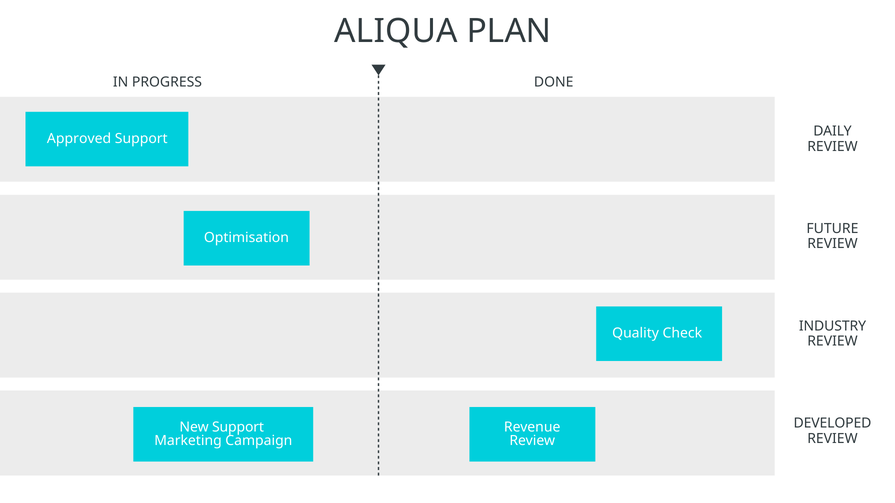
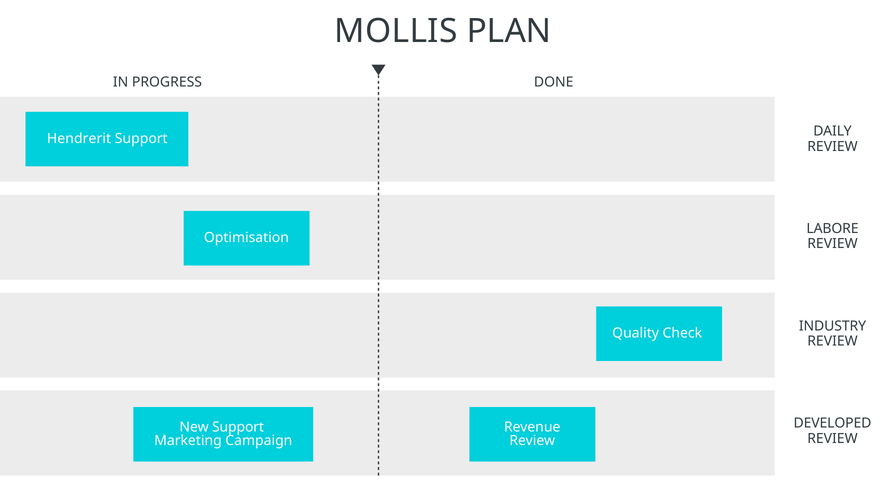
ALIQUA: ALIQUA -> MOLLIS (396, 31)
Approved: Approved -> Hendrerit (79, 139)
FUTURE: FUTURE -> LABORE (833, 229)
